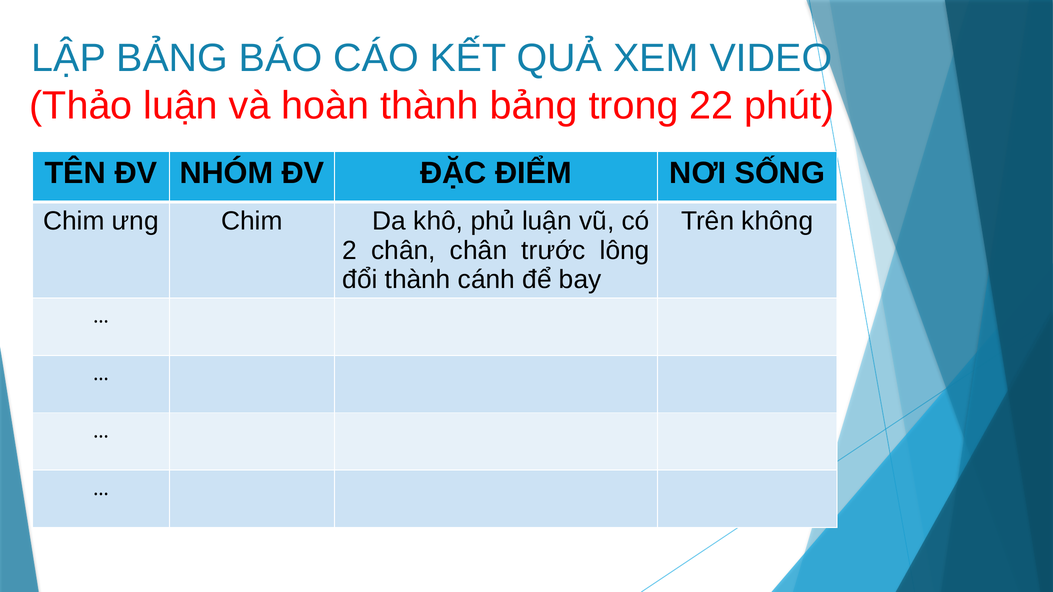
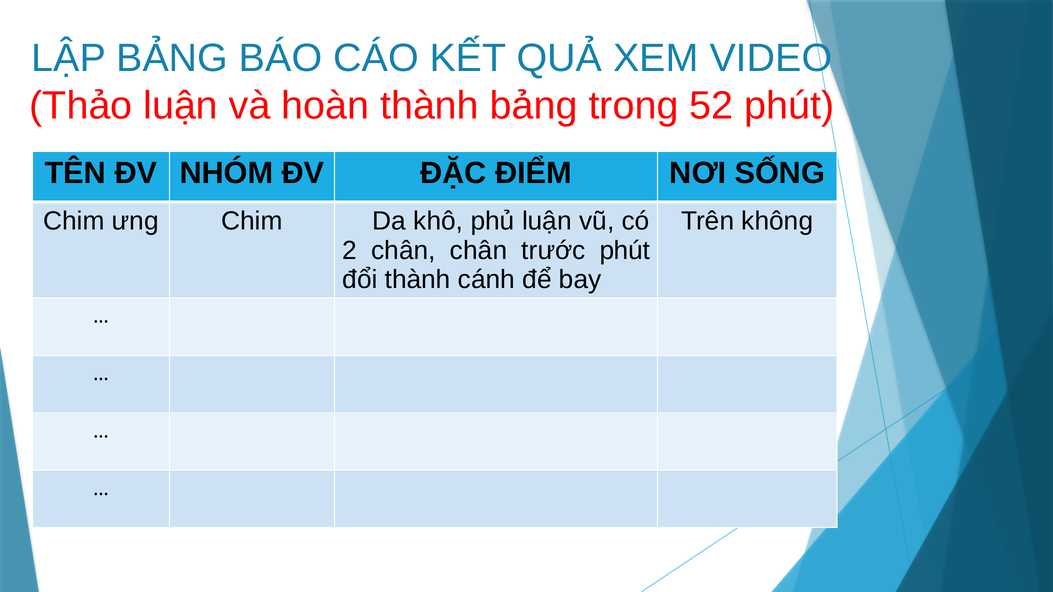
22: 22 -> 52 (711, 106)
trước lông: lông -> phút (625, 250)
